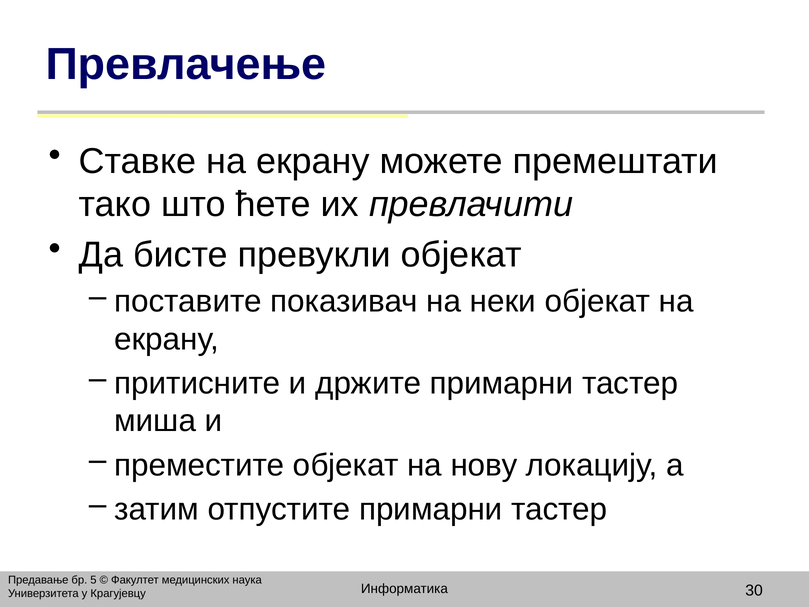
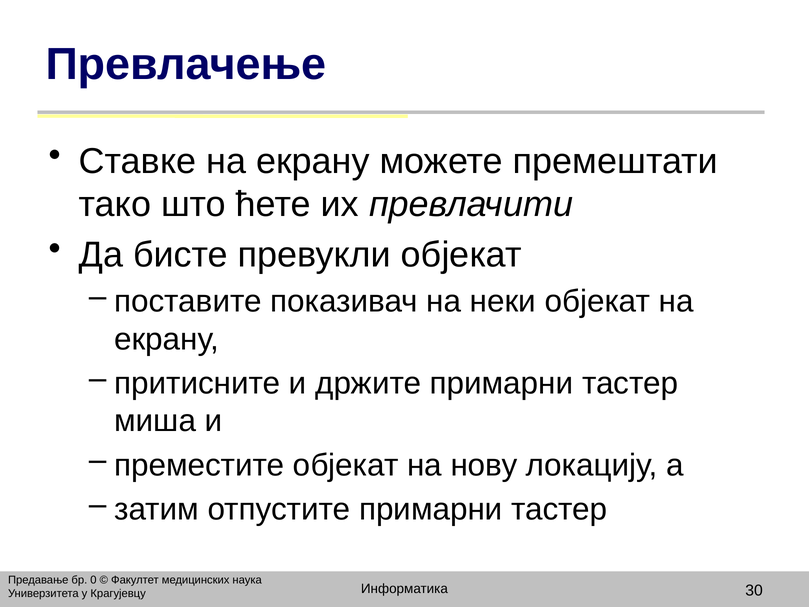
5: 5 -> 0 (93, 580)
